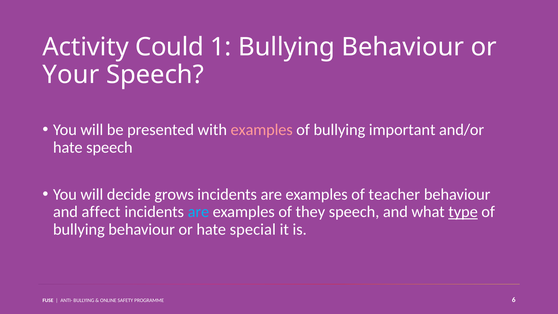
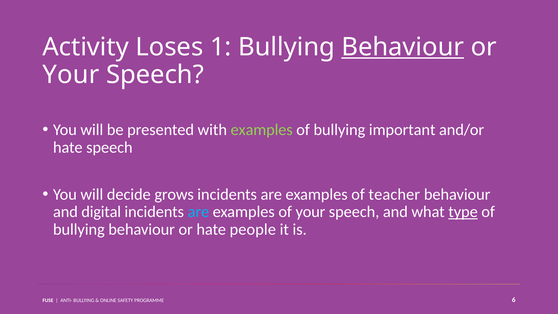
Could: Could -> Loses (169, 47)
Behaviour underline: none -> present (403, 47)
examples colour: pink -> light green (262, 130)
affect: affect -> digital (101, 212)
of they: they -> your (310, 212)
special: special -> people (253, 229)
